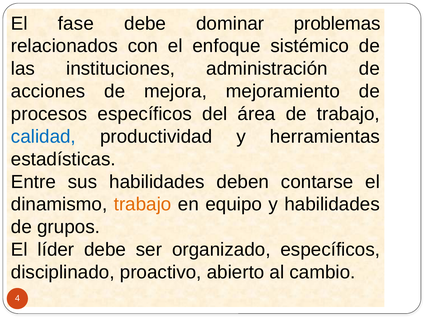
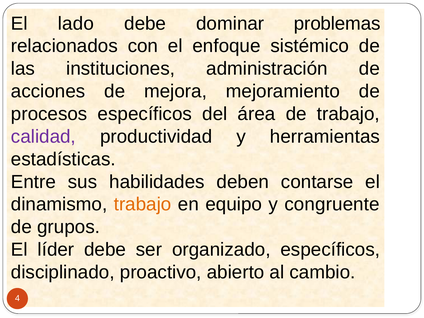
fase: fase -> lado (76, 23)
calidad colour: blue -> purple (43, 137)
y habilidades: habilidades -> congruente (332, 204)
